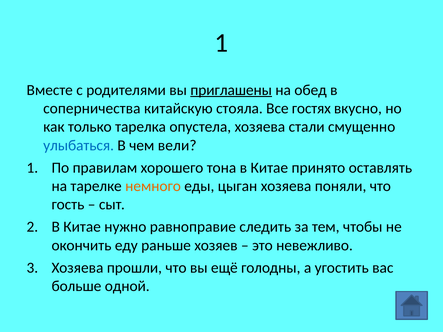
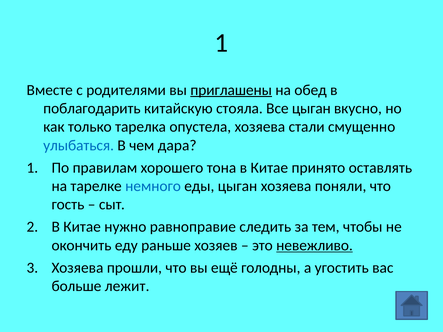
соперничества: соперничества -> поблагодарить (92, 108)
Все гостях: гостях -> цыган (311, 108)
вели: вели -> дара (177, 145)
немного colour: orange -> blue (153, 186)
невежливо underline: none -> present (315, 246)
одной: одной -> лежит (127, 286)
